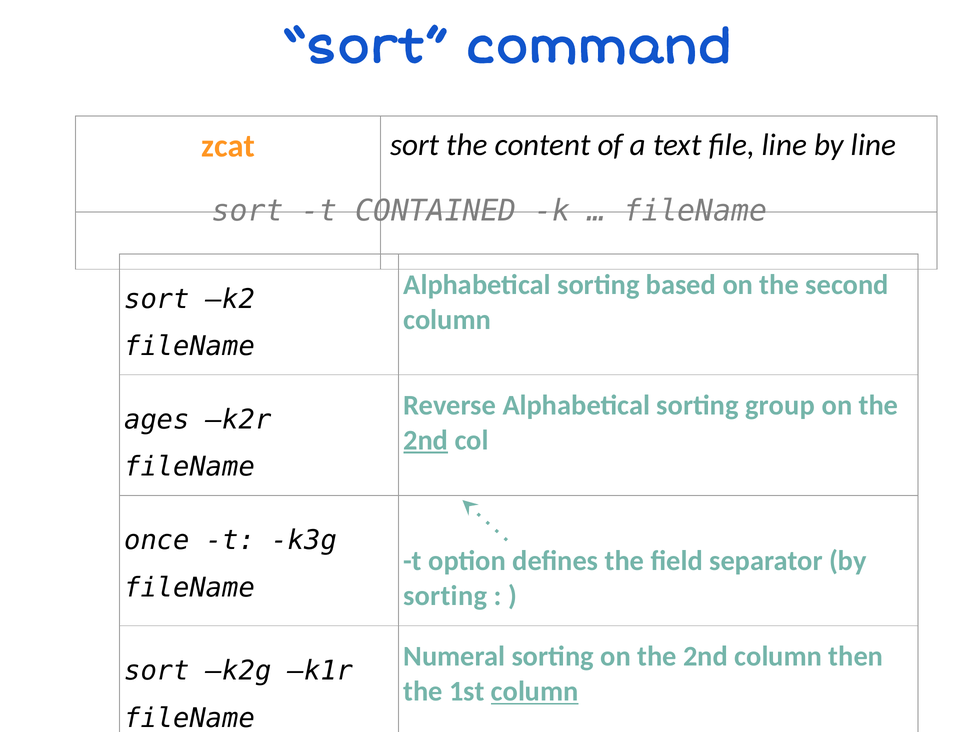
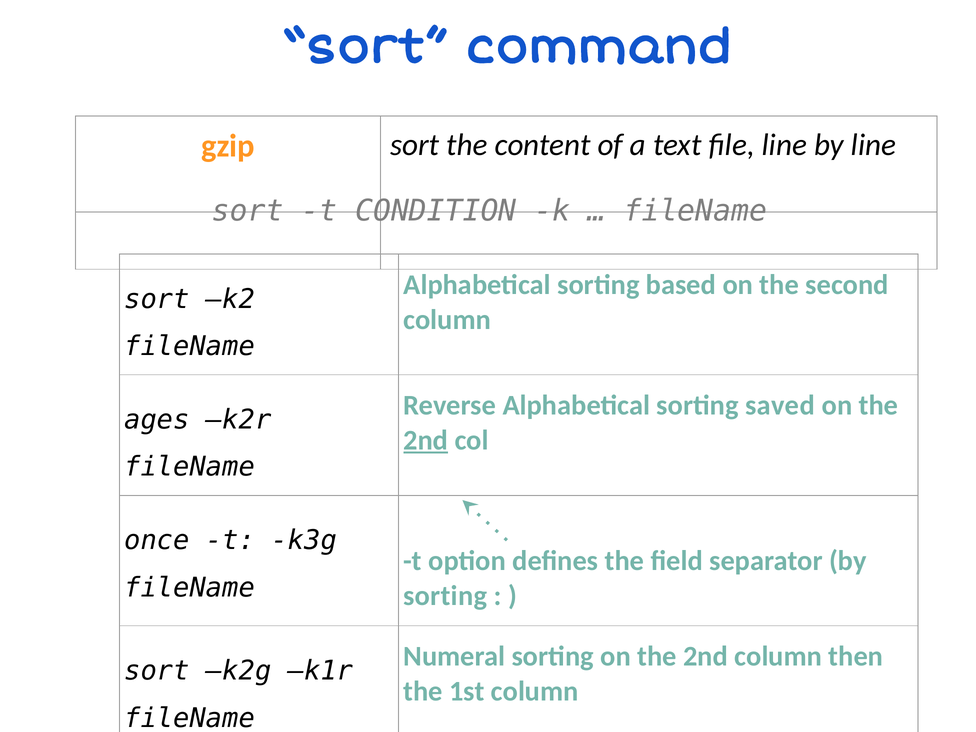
zcat: zcat -> gzip (228, 146)
CONTAINED: CONTAINED -> CONDITION (436, 211)
group: group -> saved (780, 405)
column underline: present -> none (535, 691)
